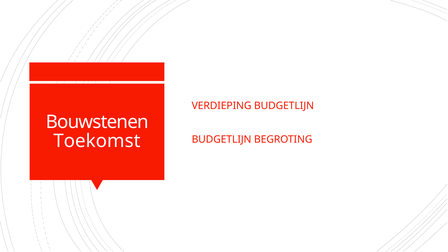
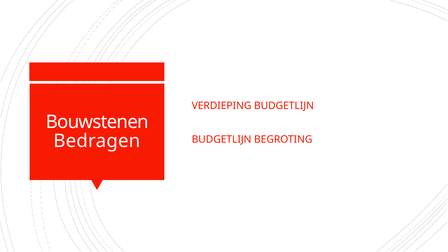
Toekomst: Toekomst -> Bedragen (97, 141)
